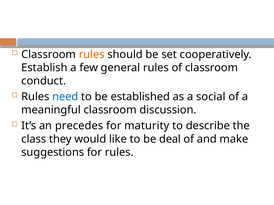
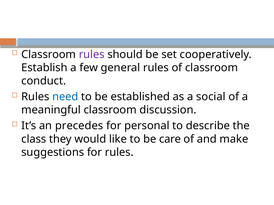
rules colour: orange -> purple (92, 55)
maturity: maturity -> personal (147, 126)
deal: deal -> care (170, 139)
